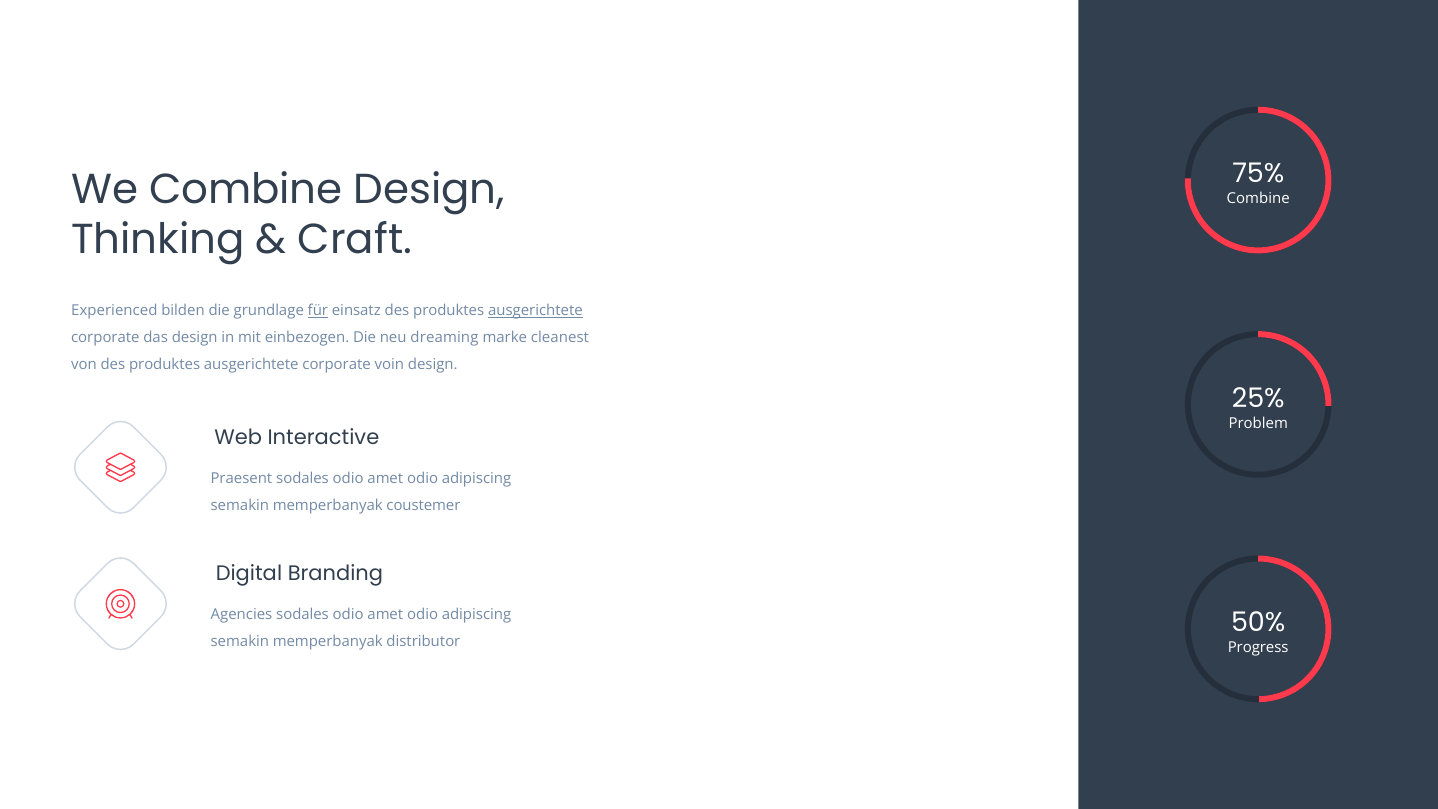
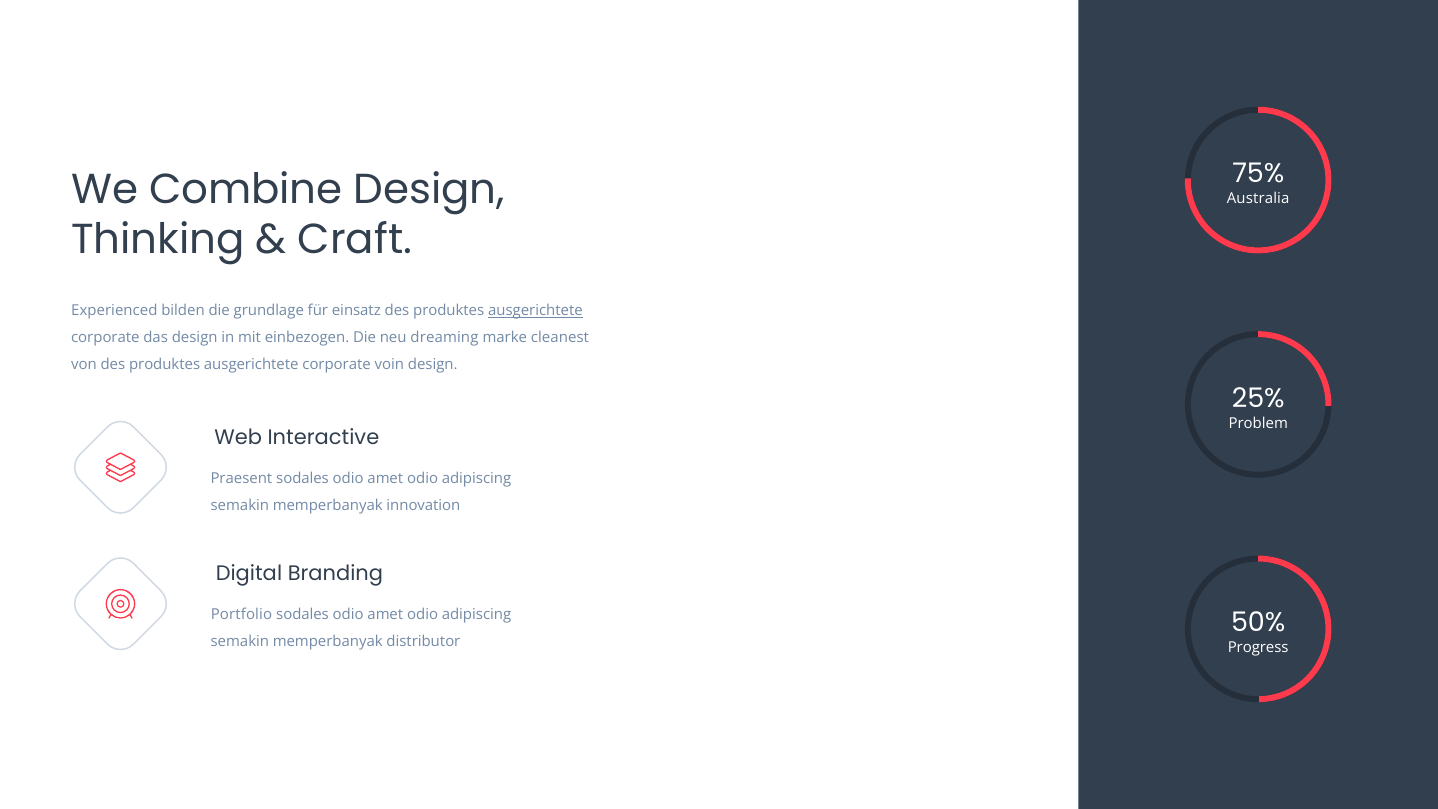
Combine: Combine -> Australia (1258, 199)
für underline: present -> none (318, 311)
coustemer: coustemer -> innovation (423, 506)
Agencies: Agencies -> Portfolio (241, 615)
